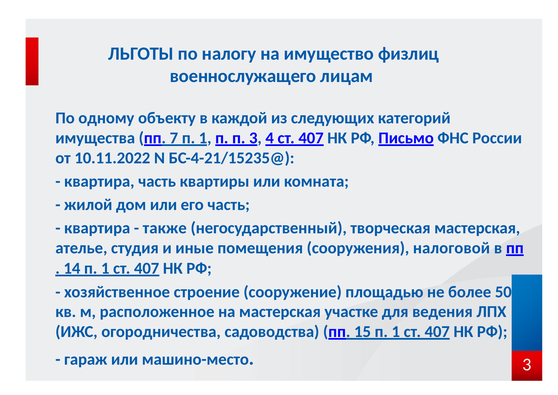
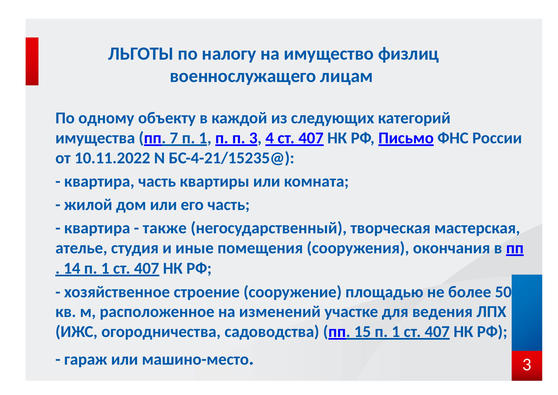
налоговой: налоговой -> окончания (452, 248)
на мастерская: мастерская -> изменений (280, 312)
